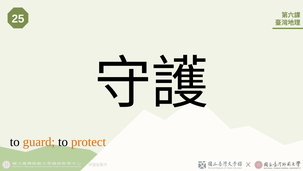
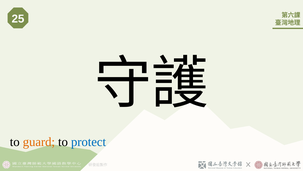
protect colour: orange -> blue (89, 141)
